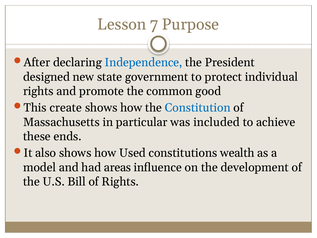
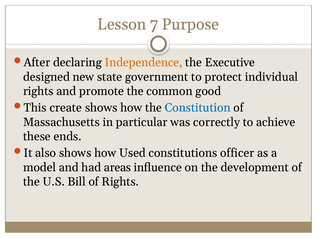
Independence colour: blue -> orange (144, 62)
President: President -> Executive (230, 62)
included: included -> correctly (217, 122)
wealth: wealth -> officer (237, 153)
